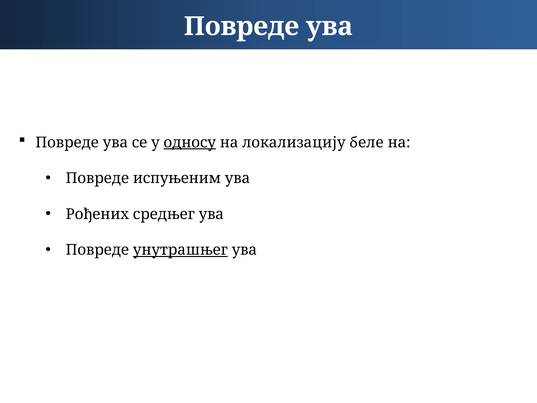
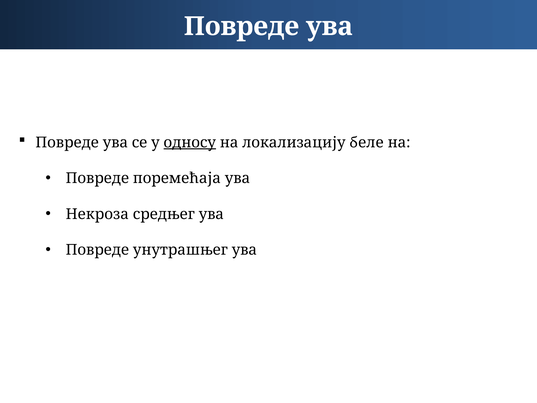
испуњеним: испуњеним -> поремећаја (177, 178)
Рођених: Рођених -> Некроза (97, 214)
унутрашњег underline: present -> none (180, 250)
